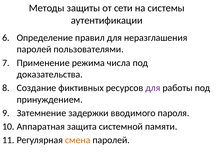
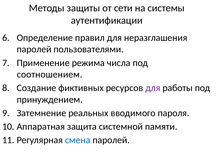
доказательства: доказательства -> соотношением (50, 75)
задержки: задержки -> реальных (88, 113)
смена colour: orange -> blue (78, 141)
